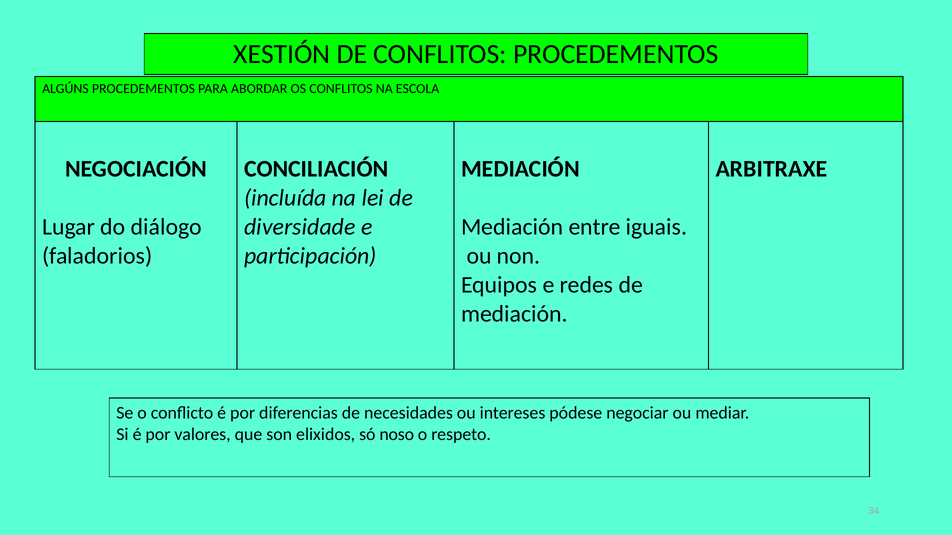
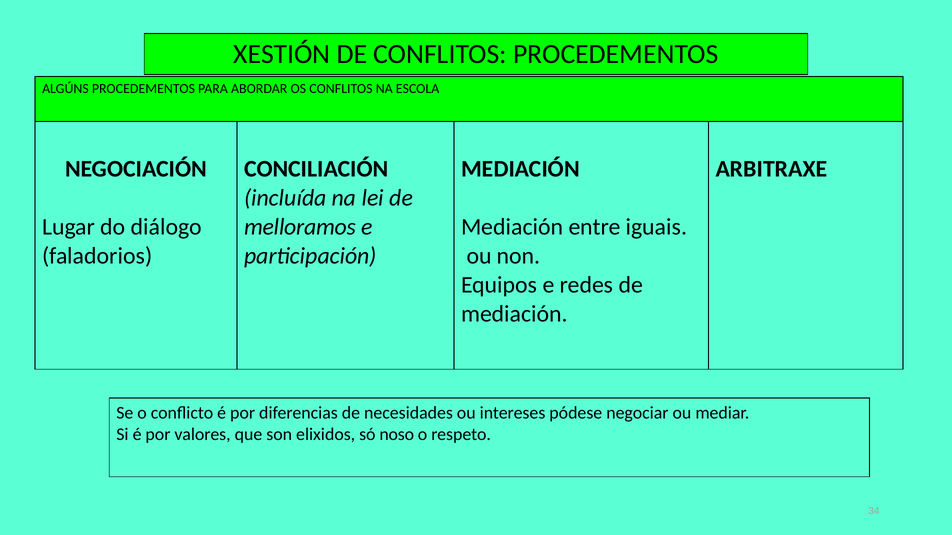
diversidade: diversidade -> melloramos (300, 227)
